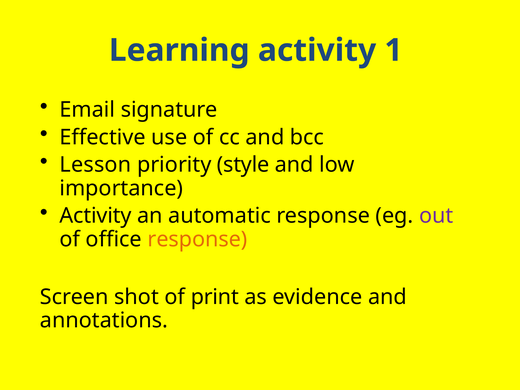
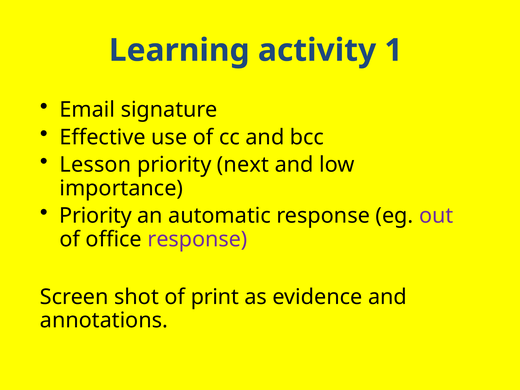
style: style -> next (243, 165)
Activity: Activity -> Priority (96, 216)
response colour: orange -> purple (197, 239)
